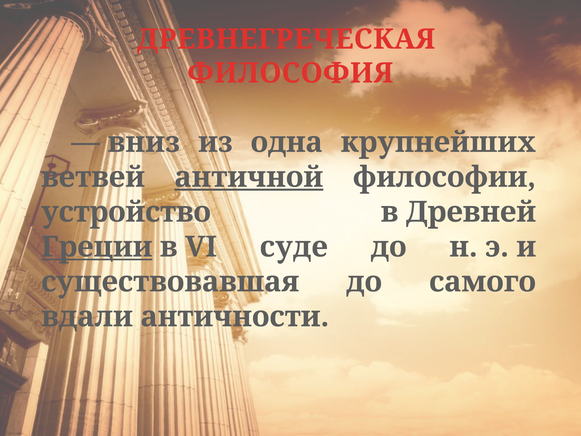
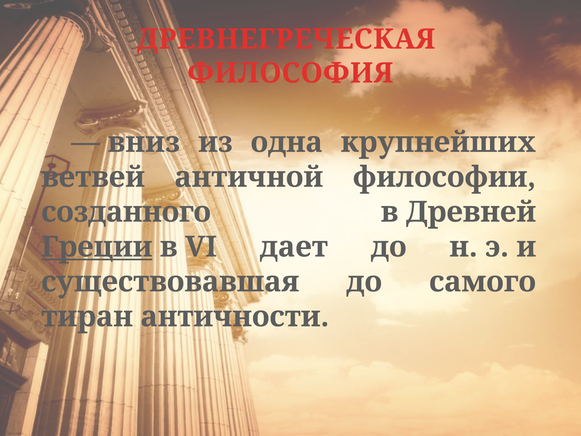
античной underline: present -> none (249, 177)
устройство: устройство -> созданного (126, 212)
суде: суде -> дает (294, 247)
вдали: вдали -> тиран (87, 317)
